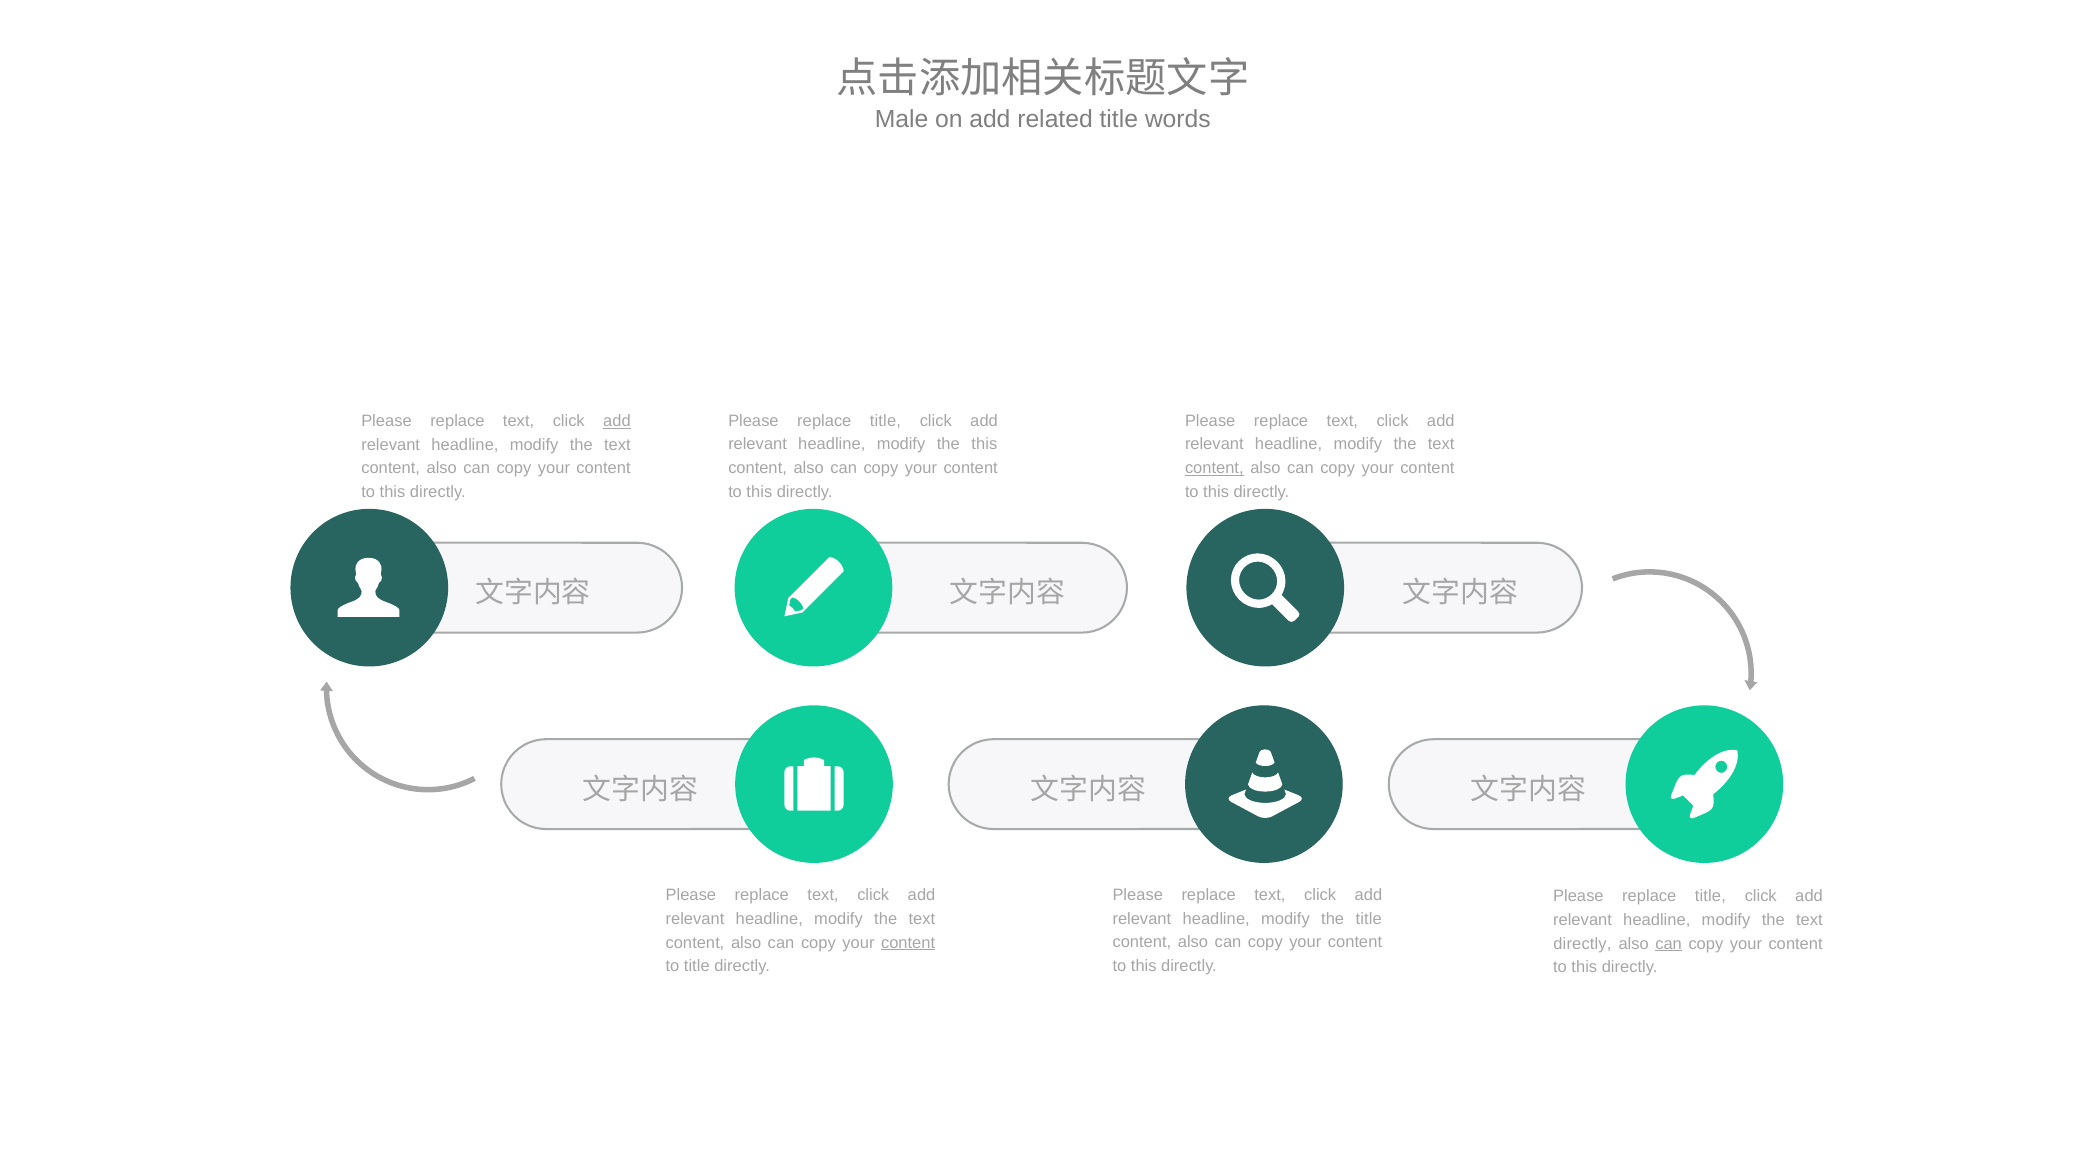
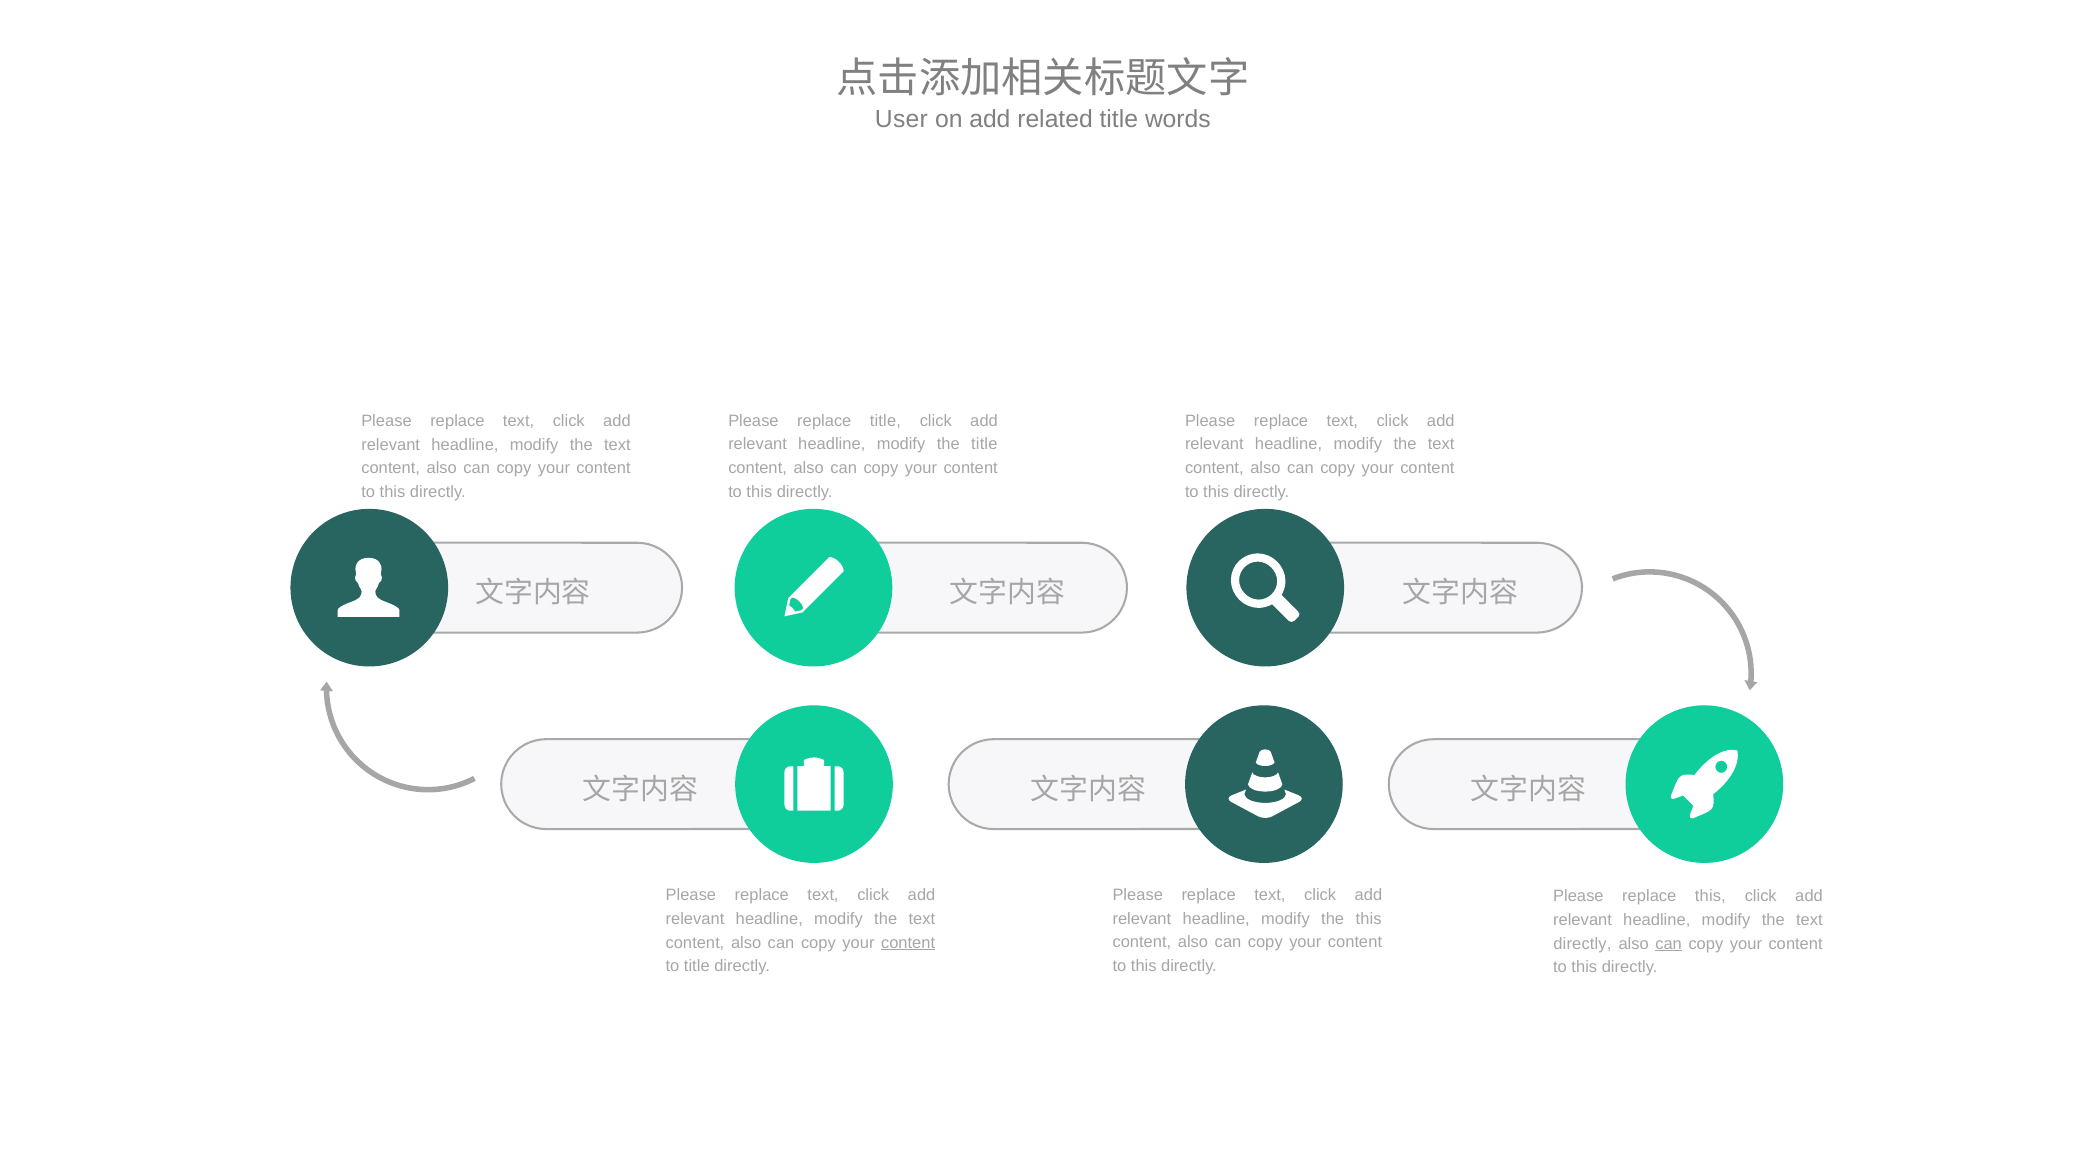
Male: Male -> User (901, 119)
add underline: present -> none (617, 421)
the this: this -> title (984, 445)
content underline: present -> none (1214, 468)
title: title -> this (1710, 897)
the title: title -> this (1369, 919)
